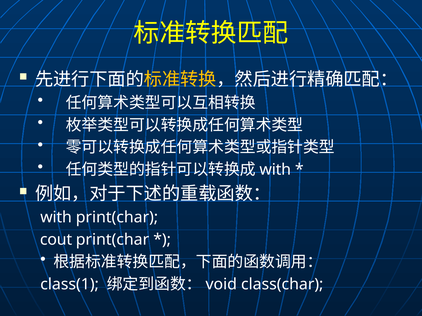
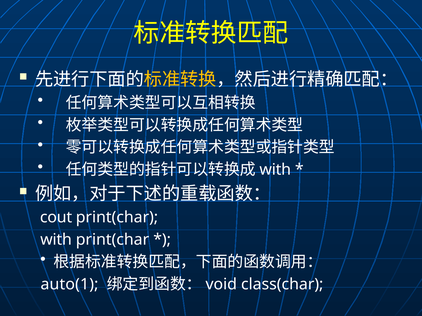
with: with -> cout (56, 218)
cout: cout -> with (56, 240)
class(1: class(1 -> auto(1 (69, 285)
